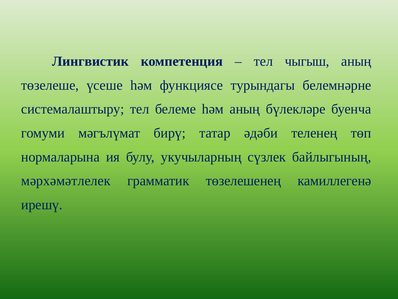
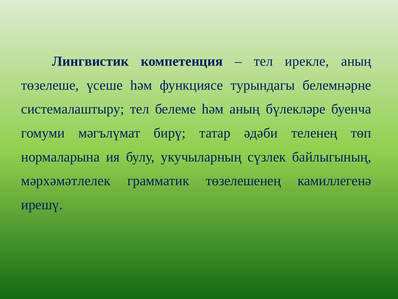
чыгыш: чыгыш -> ирекле (307, 61)
